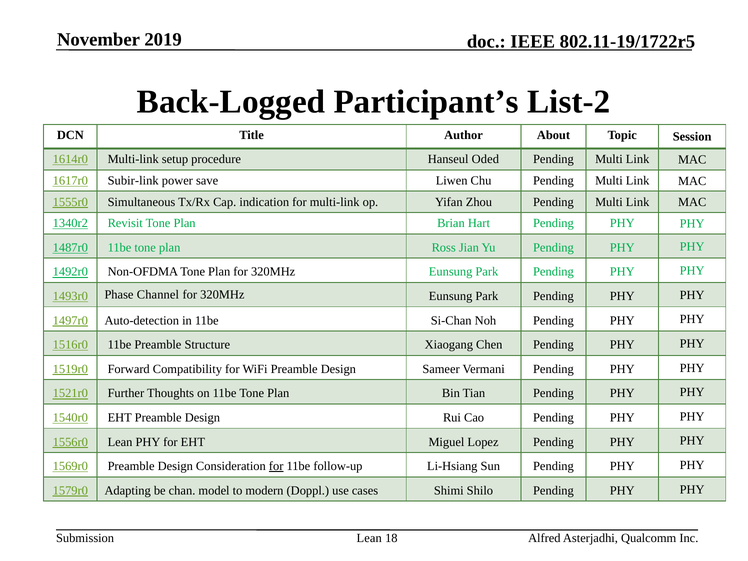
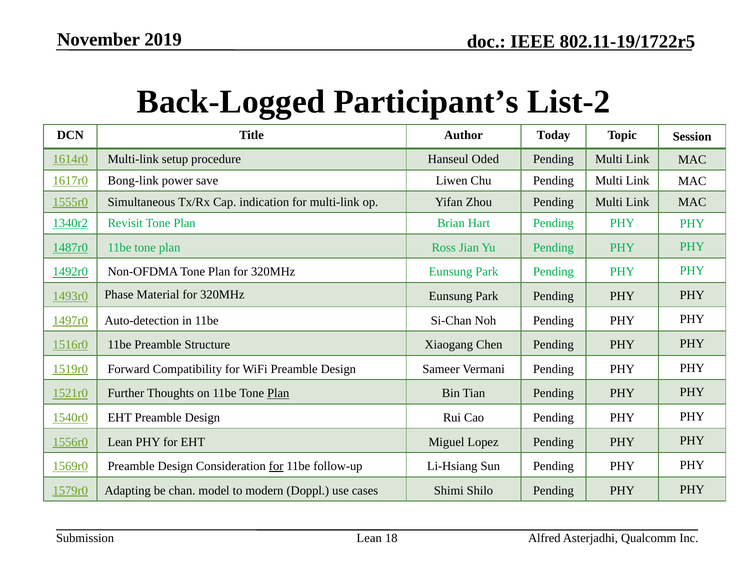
About: About -> Today (554, 135)
Subir-link: Subir-link -> Bong-link (133, 181)
Channel: Channel -> Material (158, 295)
Plan underline: none -> present (278, 393)
